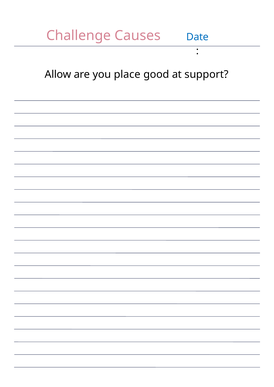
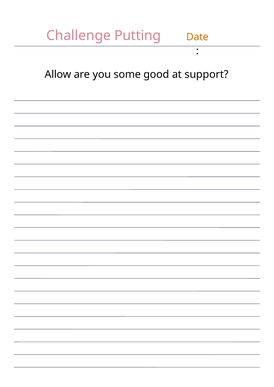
Causes: Causes -> Putting (138, 36)
Date colour: blue -> orange (197, 37)
place: place -> some (127, 75)
